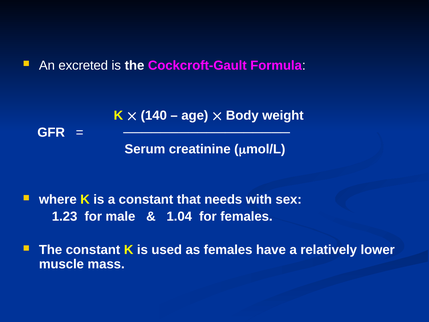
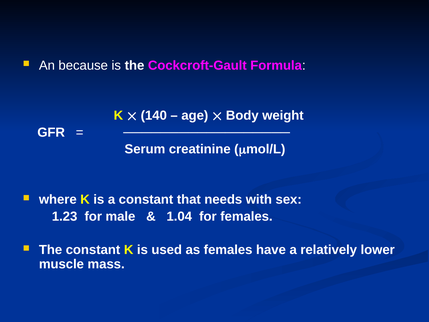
excreted: excreted -> because (83, 65)
